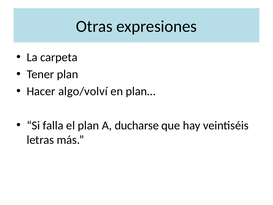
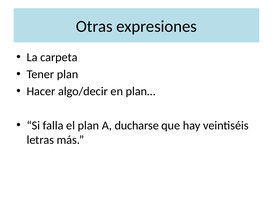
algo/volví: algo/volví -> algo/decir (83, 91)
